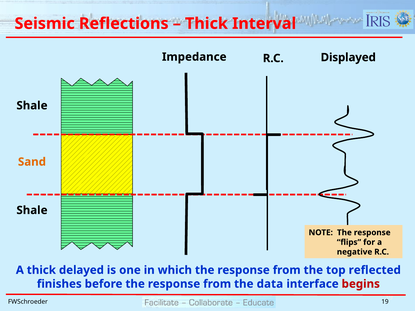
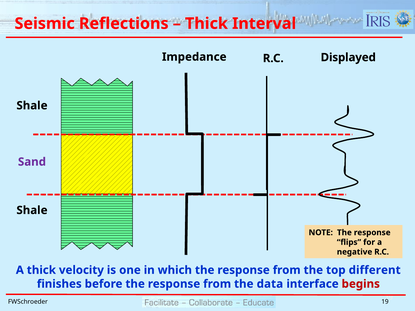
Sand colour: orange -> purple (32, 162)
delayed: delayed -> velocity (81, 270)
reflected: reflected -> different (375, 270)
